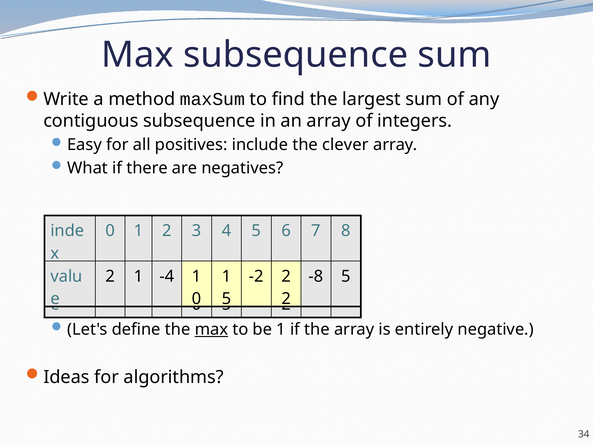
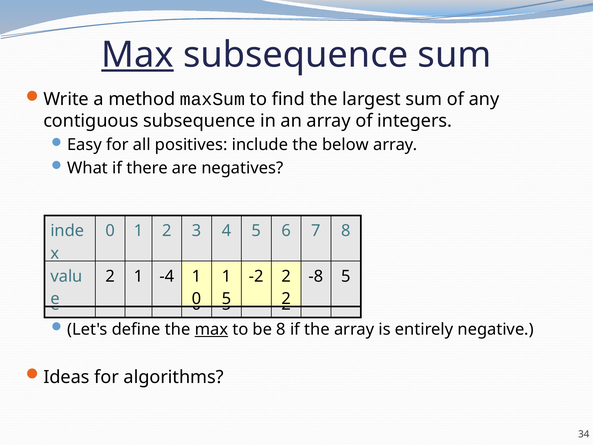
Max underline: none -> present (137, 55)
clever: clever -> below (345, 145)
be 1: 1 -> 8 (281, 329)
